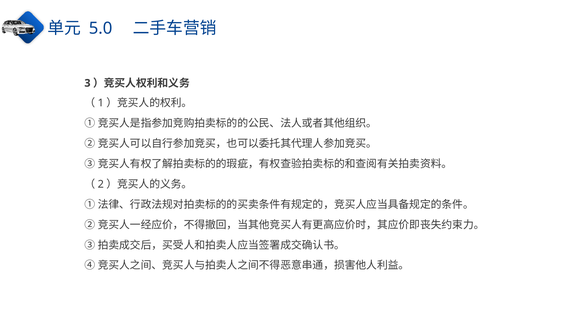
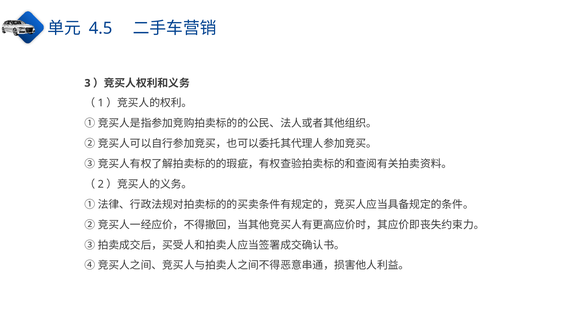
5.0: 5.0 -> 4.5 (101, 28)
